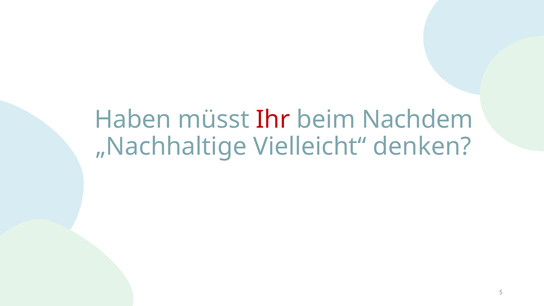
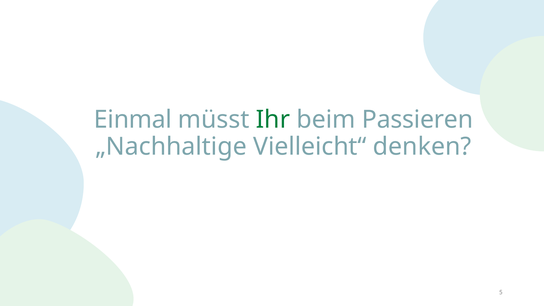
Haben: Haben -> Einmal (133, 120)
Ihr colour: red -> green (273, 120)
Nachdem: Nachdem -> Passieren (417, 120)
